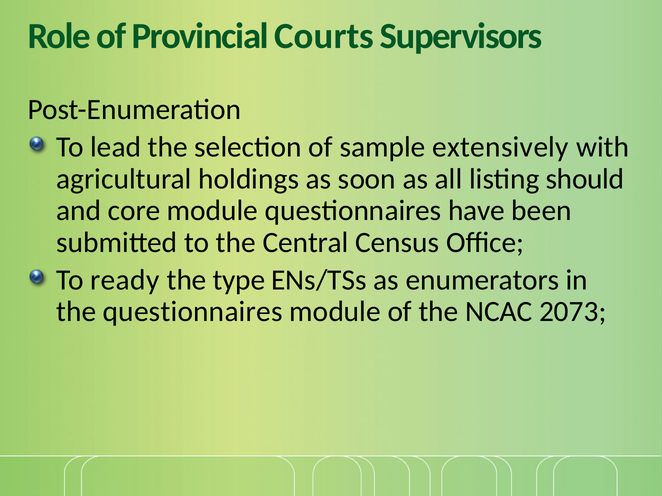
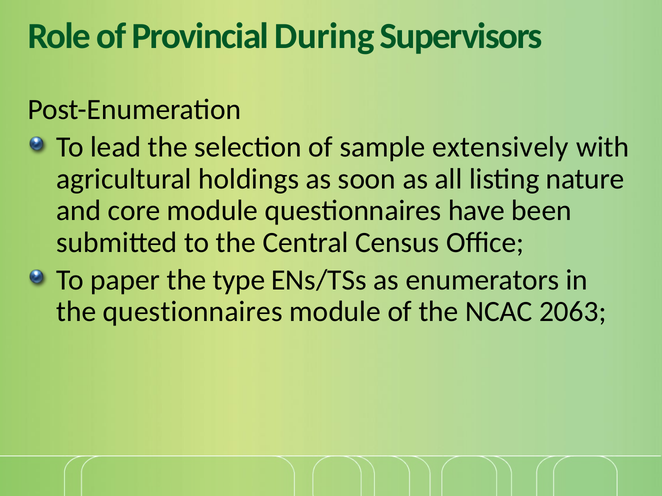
Courts: Courts -> During (325, 36)
should: should -> nature (585, 179)
ready: ready -> paper (125, 280)
2073: 2073 -> 2063 (573, 312)
